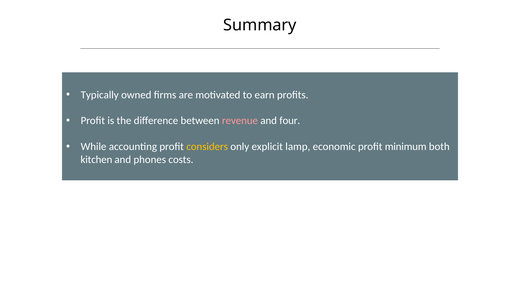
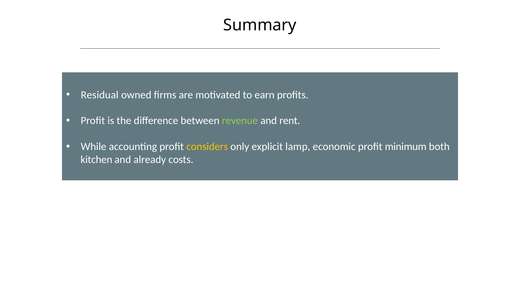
Typically: Typically -> Residual (100, 95)
revenue colour: pink -> light green (240, 121)
four: four -> rent (290, 121)
phones: phones -> already (150, 160)
